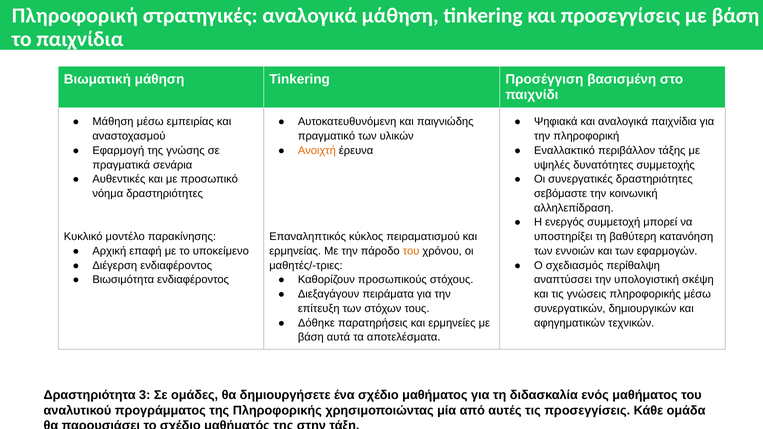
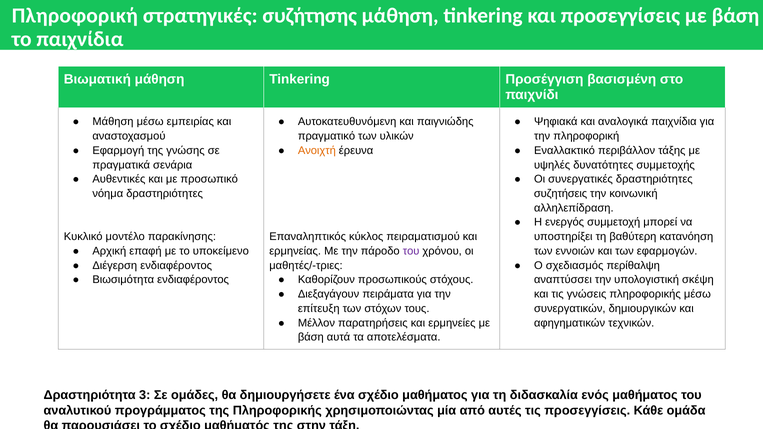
στρατηγικές αναλογικά: αναλογικά -> συζήτησης (310, 16)
σεβόμαστε: σεβόμαστε -> συζητήσεις (561, 194)
του colour: orange -> purple (411, 251)
Δόθηκε: Δόθηκε -> Μέλλον (316, 323)
